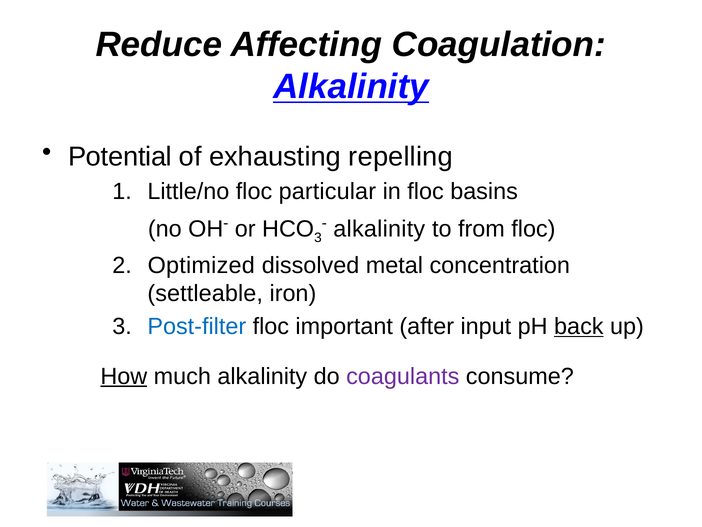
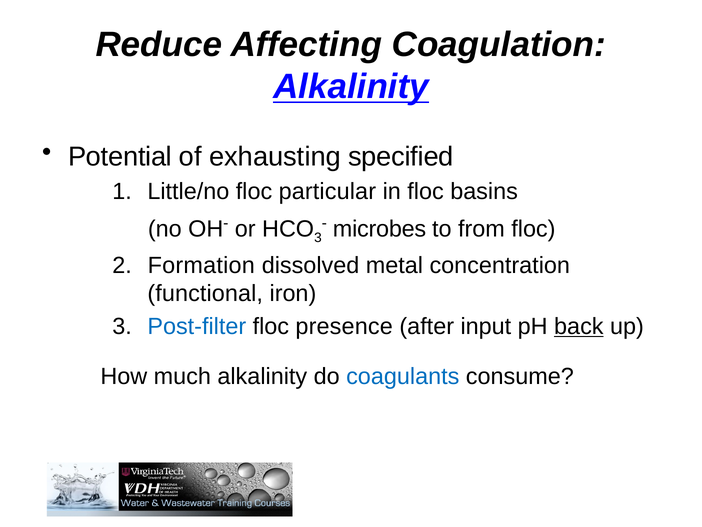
repelling: repelling -> specified (401, 156)
alkalinity: alkalinity -> microbes (380, 229)
Optimized: Optimized -> Formation (201, 265)
settleable: settleable -> functional (205, 293)
important: important -> presence (344, 326)
How underline: present -> none (124, 376)
coagulants colour: purple -> blue (403, 376)
